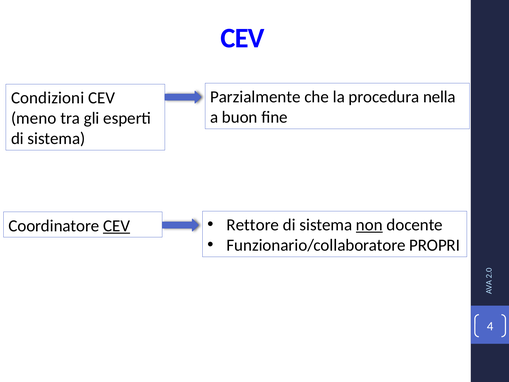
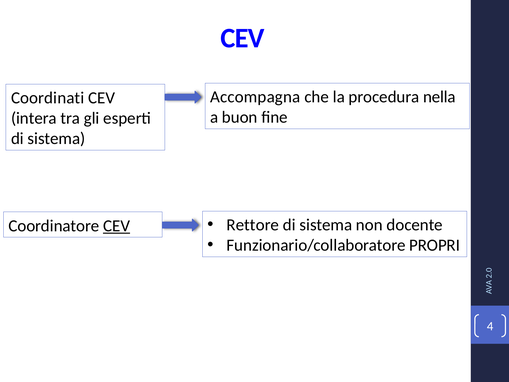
Parzialmente: Parzialmente -> Accompagna (255, 97)
Condizioni: Condizioni -> Coordinati (48, 98)
meno: meno -> intera (34, 118)
non underline: present -> none (369, 225)
